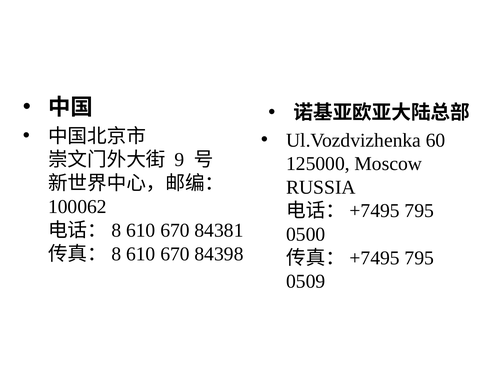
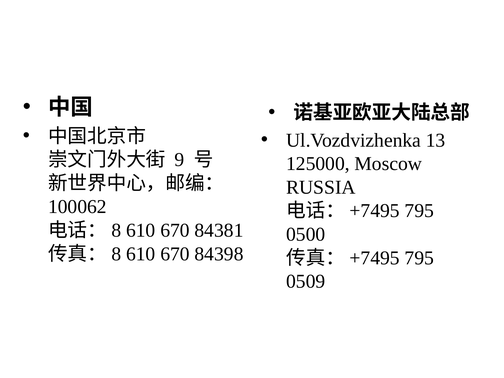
60: 60 -> 13 (436, 140)
